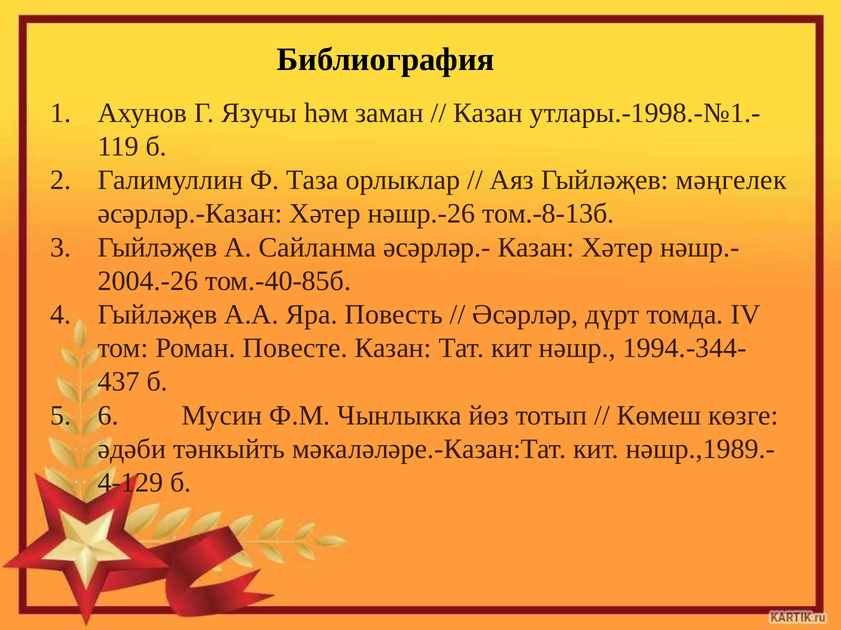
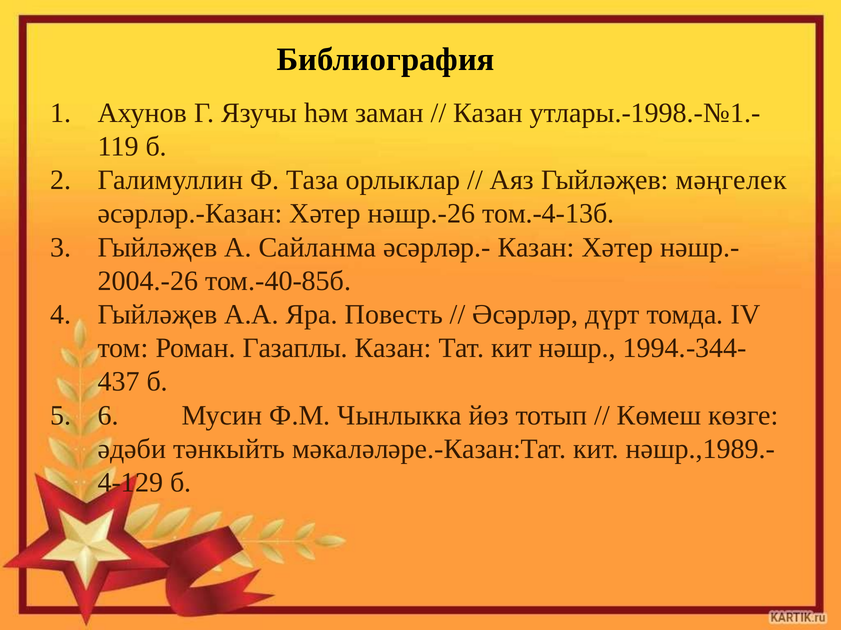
том.-8-13б: том.-8-13б -> том.-4-13б (548, 214)
Повесте: Повесте -> Газаплы (295, 349)
